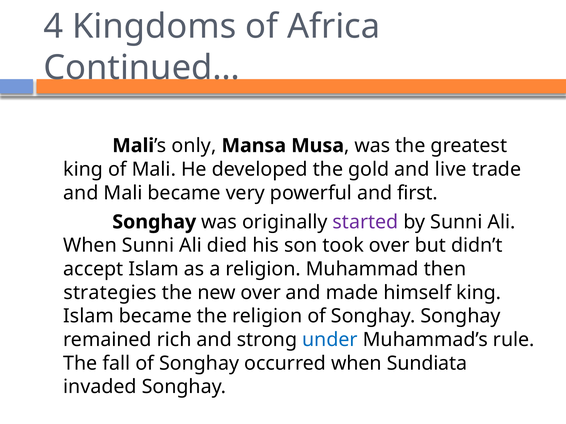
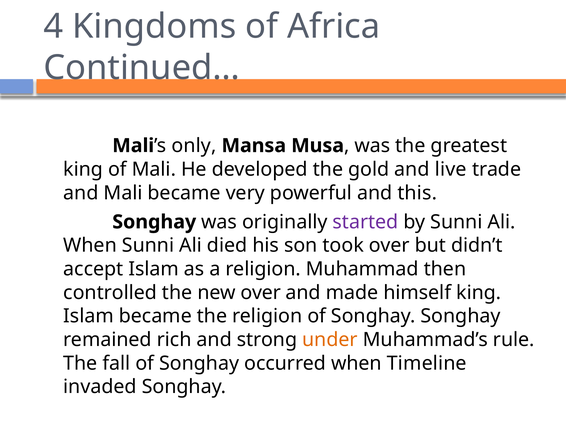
first: first -> this (417, 193)
strategies: strategies -> controlled (110, 293)
under colour: blue -> orange (330, 340)
Sundiata: Sundiata -> Timeline (427, 364)
